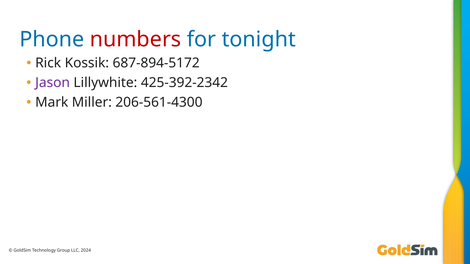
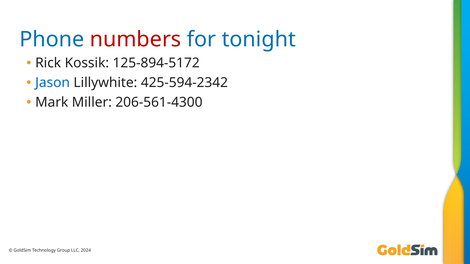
687-894-5172: 687-894-5172 -> 125-894-5172 (156, 63)
Jason colour: purple -> blue (53, 83)
425-392-2342: 425-392-2342 -> 425-594-2342 (184, 83)
